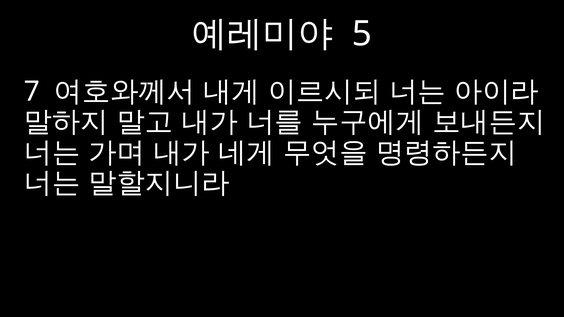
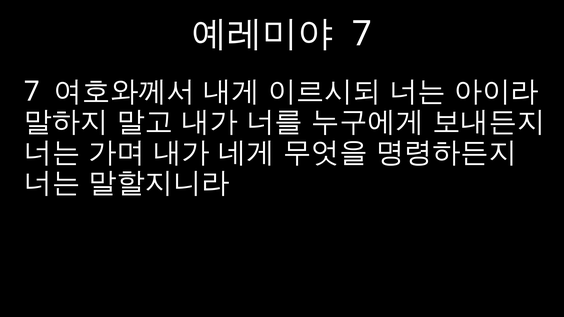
5: 5 -> 7 (362, 34)
